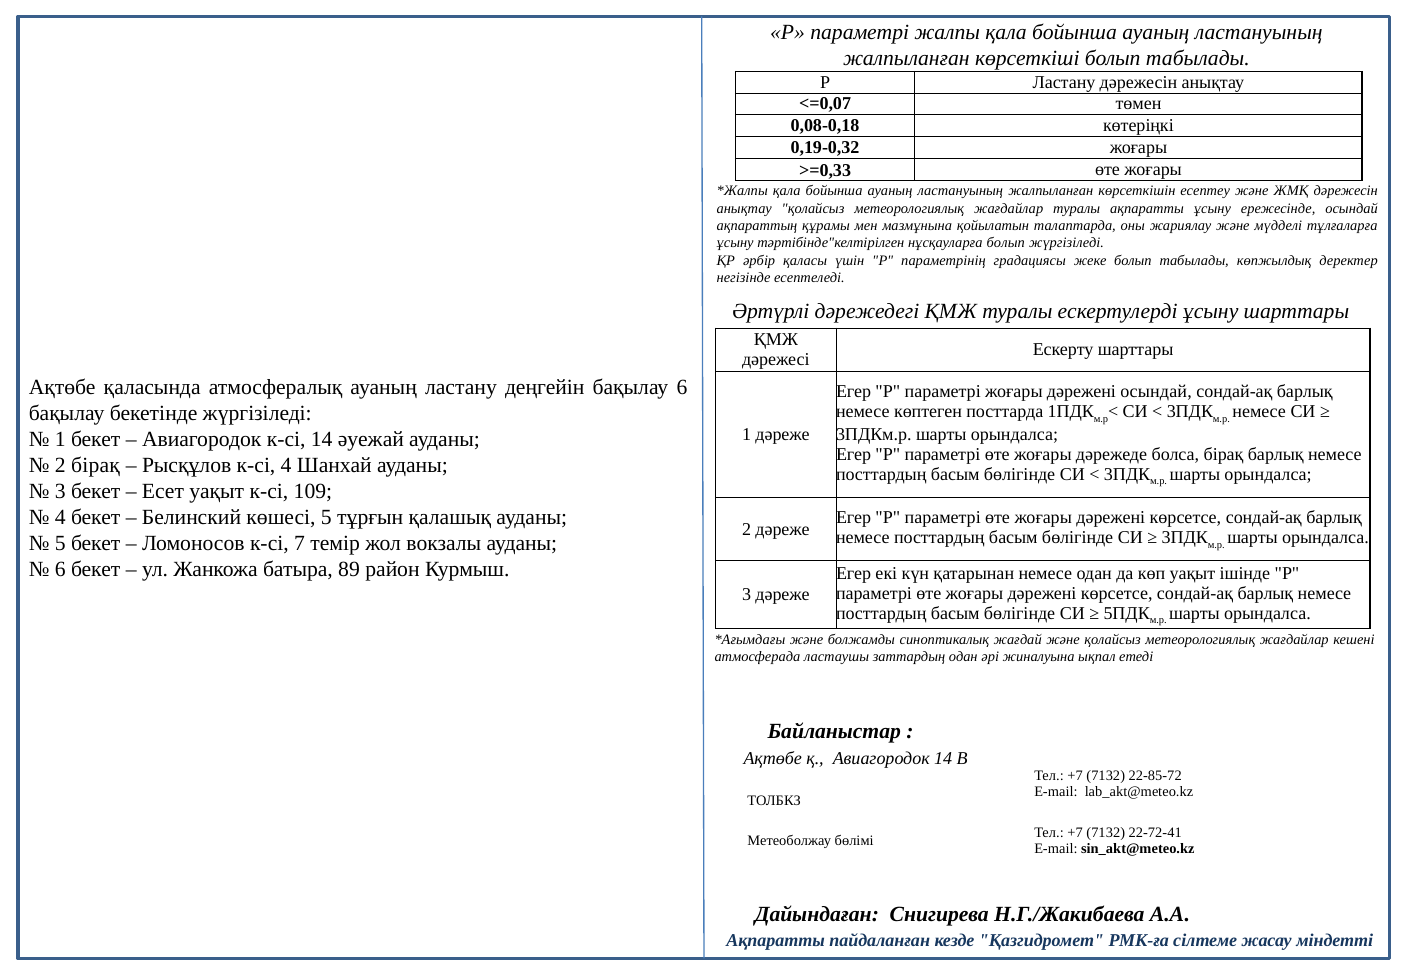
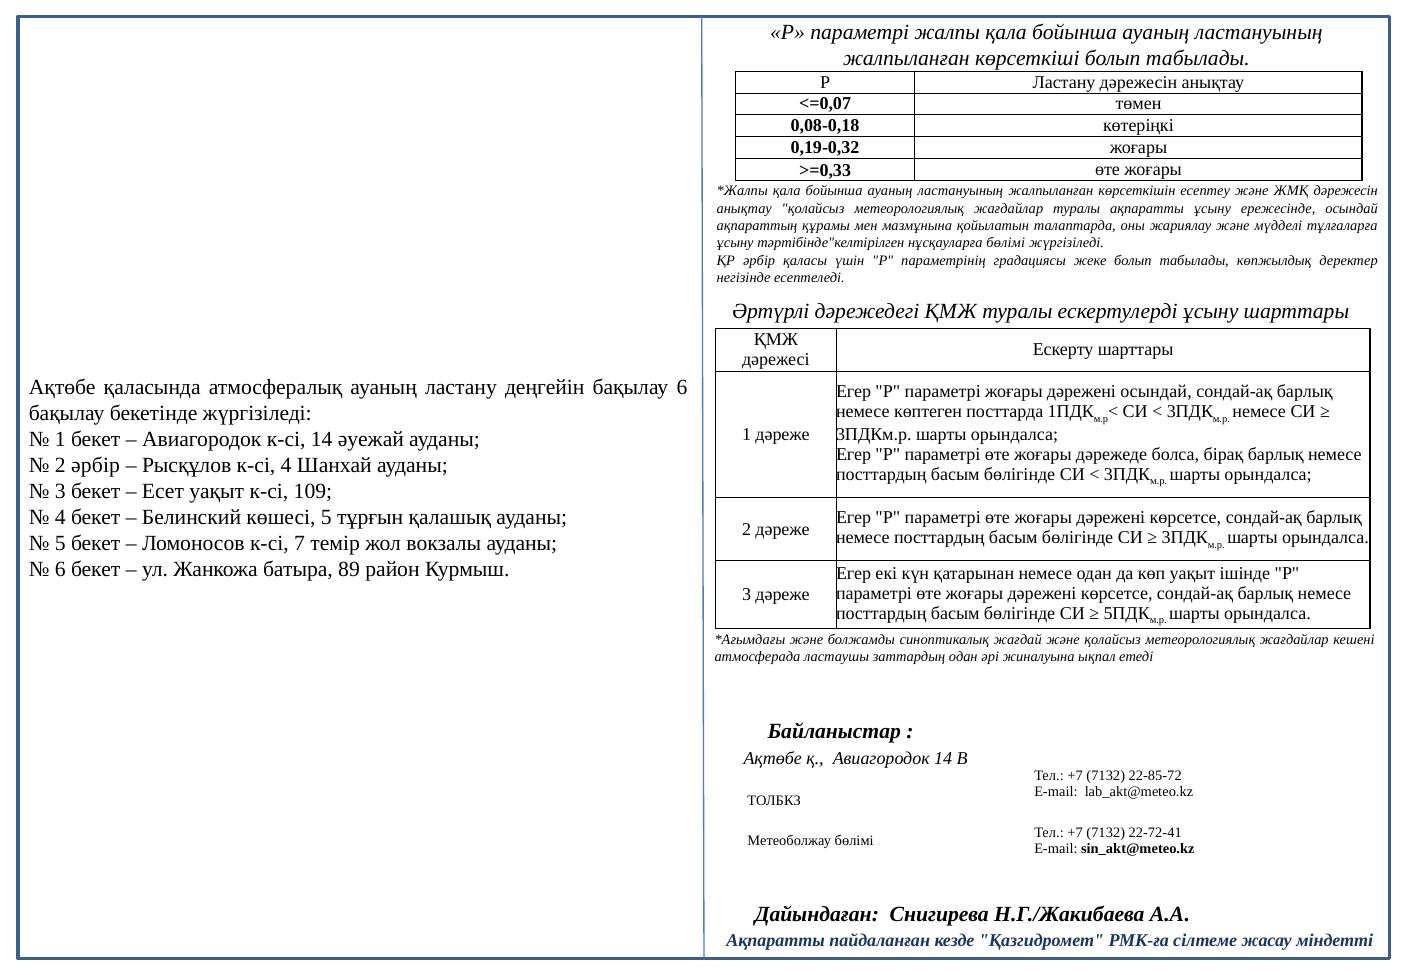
нұсқауларға болып: болып -> бөлімі (1006, 243)
2 бірақ: бірақ -> әрбір (96, 465)
